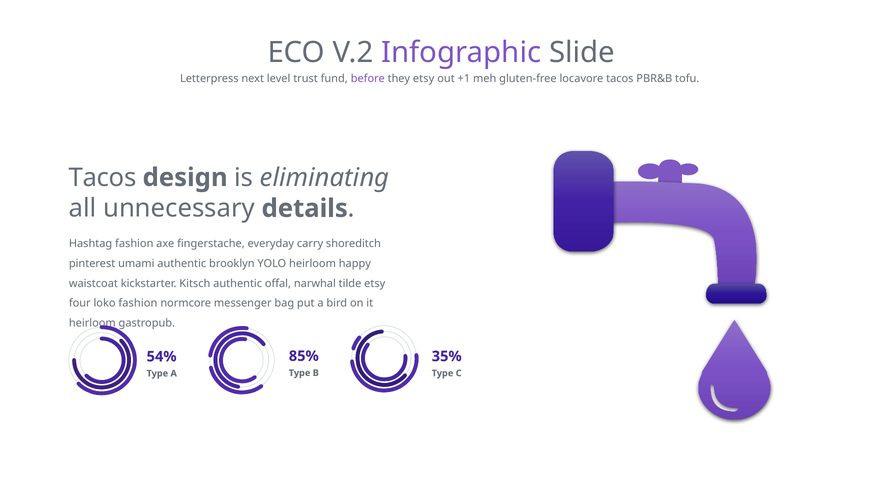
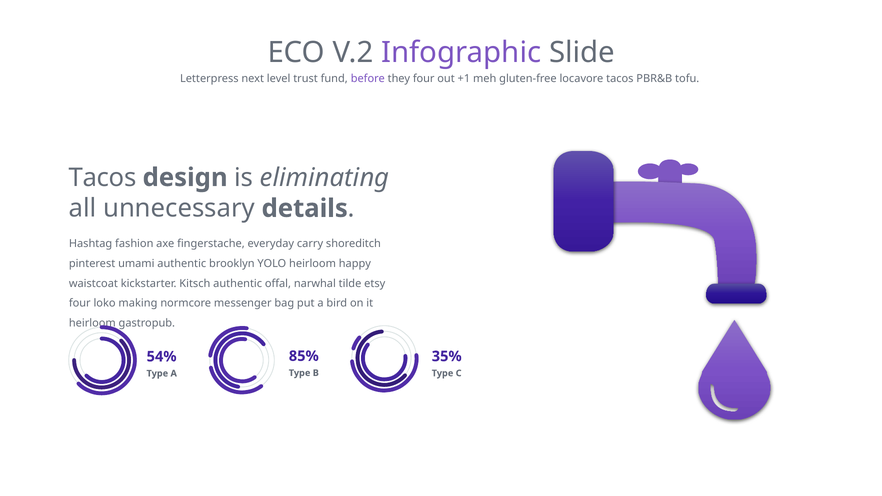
they etsy: etsy -> four (424, 79)
loko fashion: fashion -> making (138, 303)
